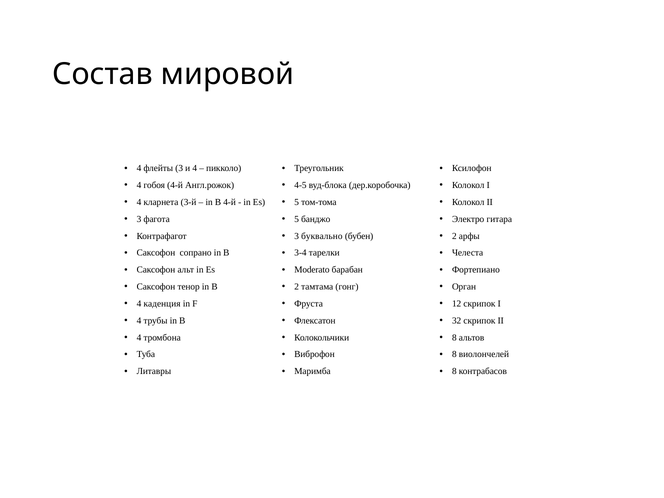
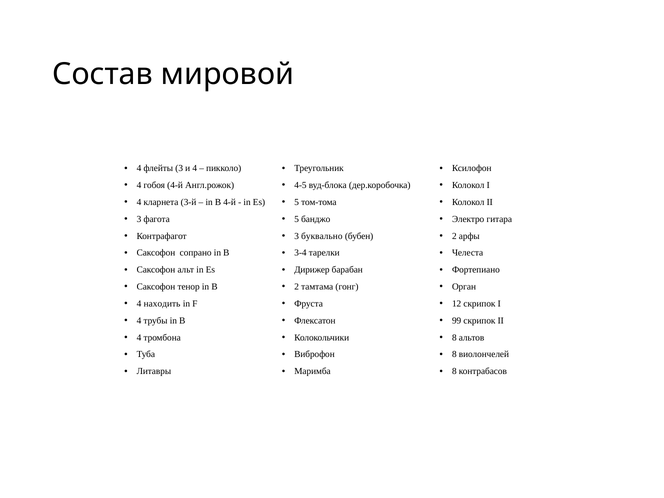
Moderato: Moderato -> Дирижер (312, 270)
каденция: каденция -> находить (162, 304)
32: 32 -> 99 (457, 321)
